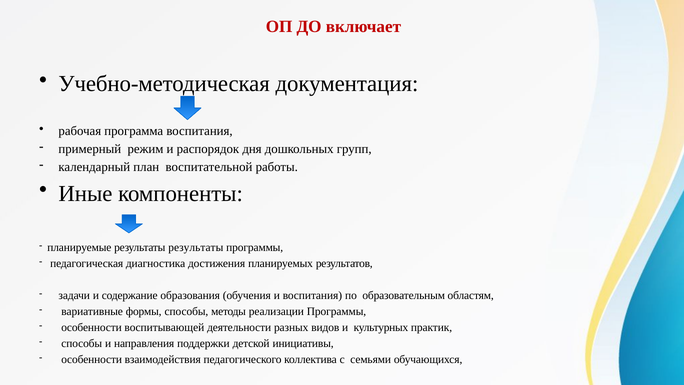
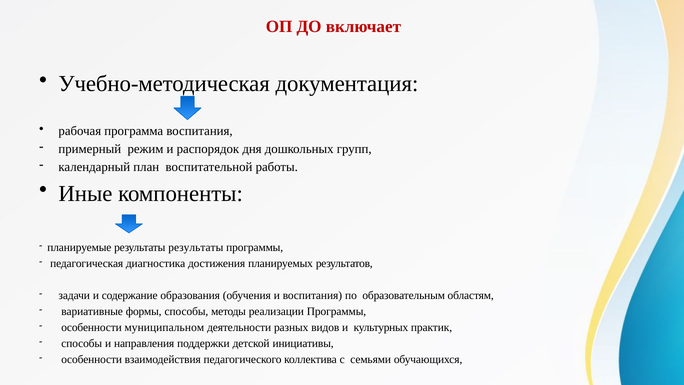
воспитывающей: воспитывающей -> муниципальном (164, 327)
